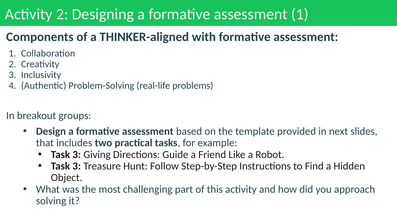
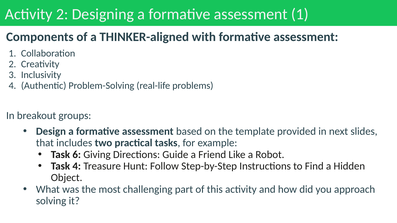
3: 3 -> 6 (77, 155)
3: 3 -> 4 (77, 166)
